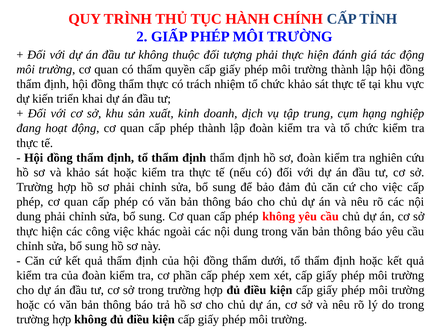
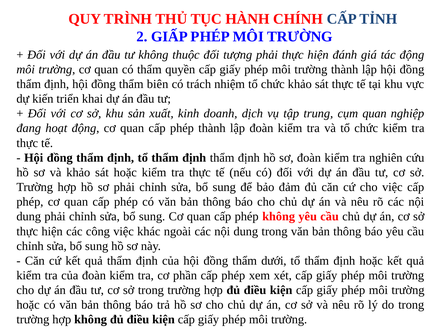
thẩm thực: thực -> biên (158, 84)
cụm hạng: hạng -> quan (375, 113)
